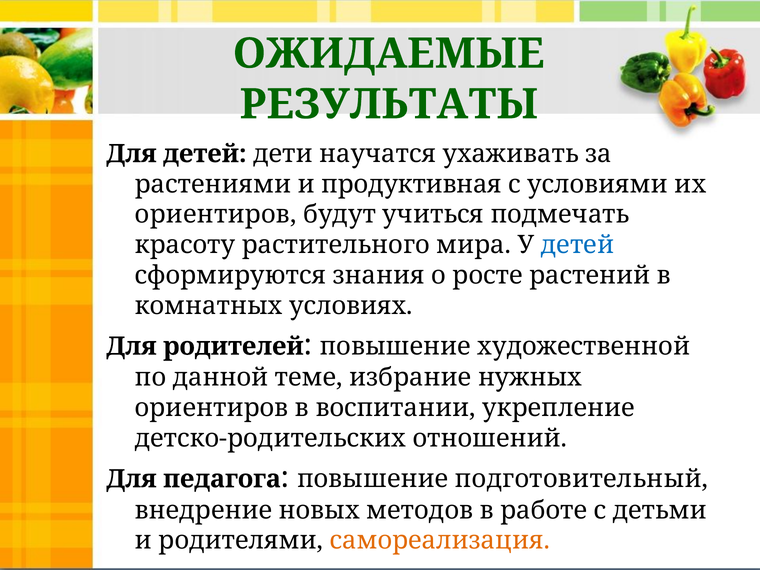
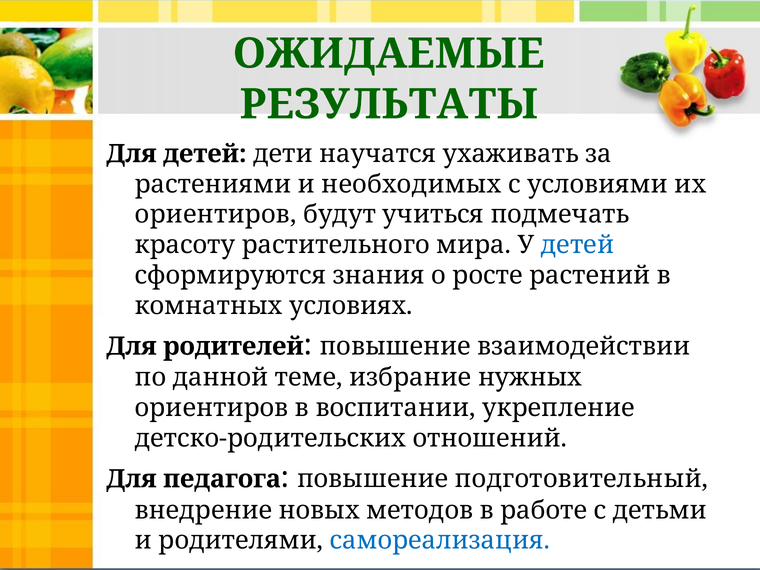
продуктивная: продуктивная -> необходимых (411, 184)
художественной: художественной -> взаимодействии (584, 346)
самореализация colour: orange -> blue (440, 541)
